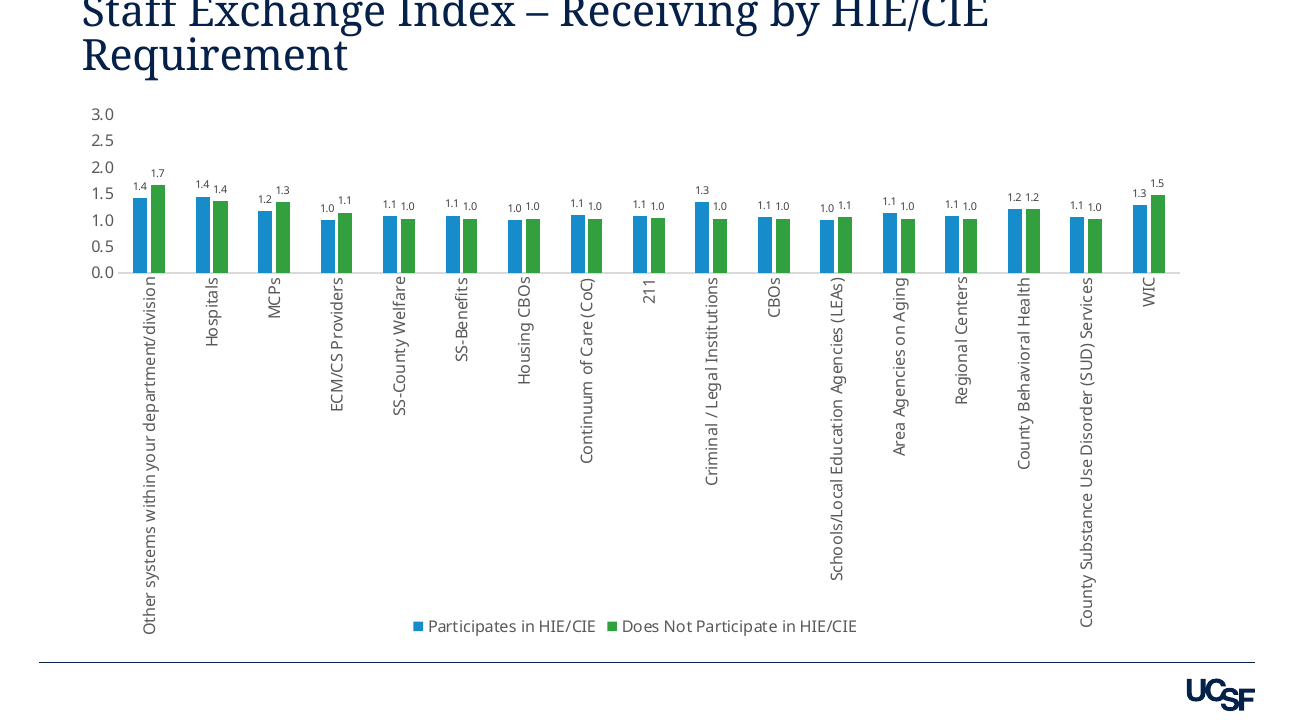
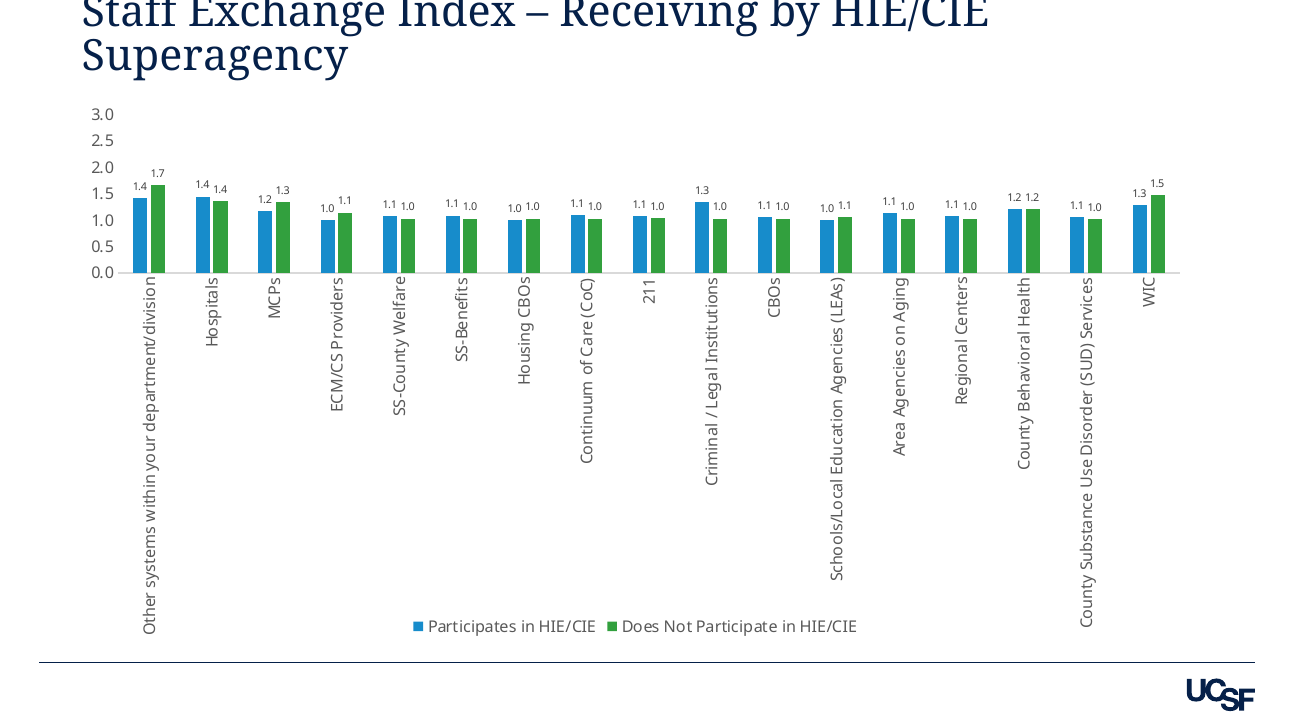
Requirement: Requirement -> Superagency (215, 57)
